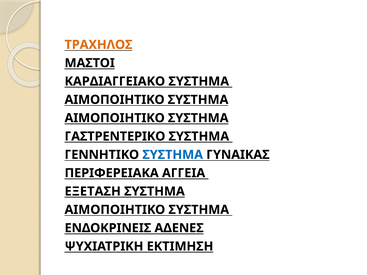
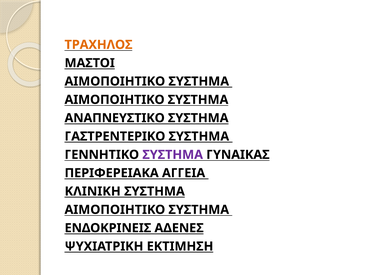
ΚΑΡΔΙΑΓΓΕΙΑΚΟ: ΚΑΡΔΙΑΓΓΕΙΑΚΟ -> ΑΙΜΟΠΟΙΗΤΙΚΟ (115, 81)
ΑΙΜΟΠΟΙΗΤΙΚΟ: ΑΙΜΟΠΟΙΗΤΙΚΟ -> ΑΝΑΠΝΕΥΣΤΙΚΟ (115, 118)
ΣΥΣΤΗΜΑ colour: blue -> purple (173, 155)
ΕΞΕΤΑΣΗ: ΕΞΕΤΑΣΗ -> ΚΛΙΝΙΚΗ (93, 192)
